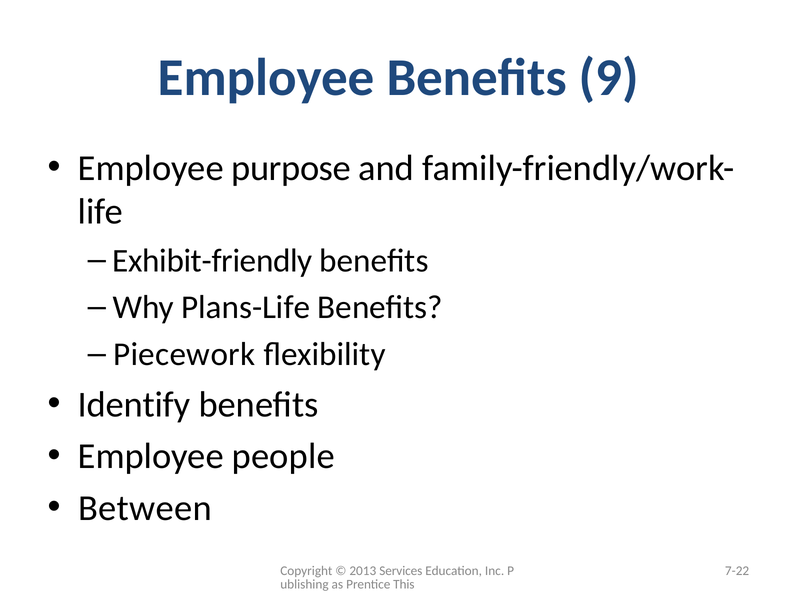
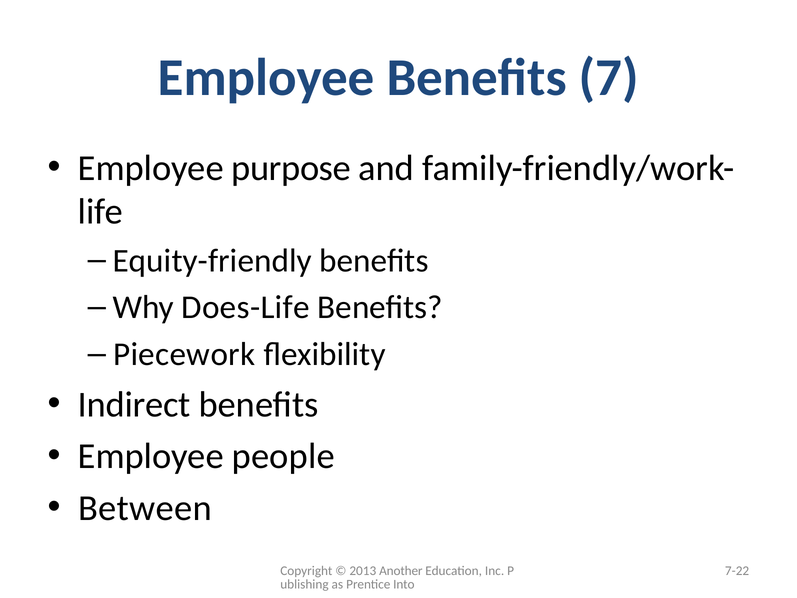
9: 9 -> 7 (609, 77)
Exhibit-friendly: Exhibit-friendly -> Equity-friendly (212, 260)
Plans-Life: Plans-Life -> Does-Life (246, 307)
Identify: Identify -> Indirect (134, 404)
Services: Services -> Another (401, 571)
This: This -> Into (404, 584)
